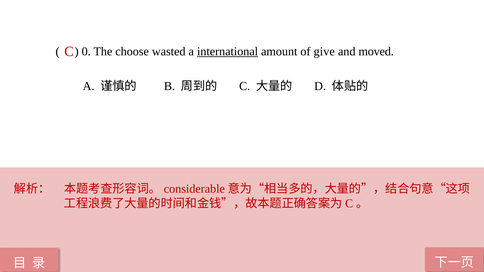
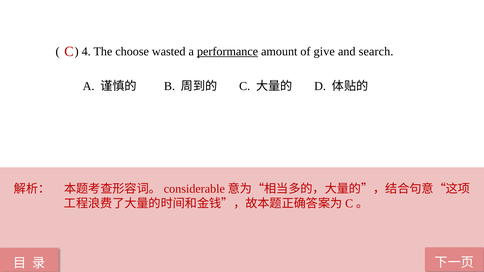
0: 0 -> 4 (86, 51)
international: international -> performance (228, 51)
moved: moved -> search (376, 51)
